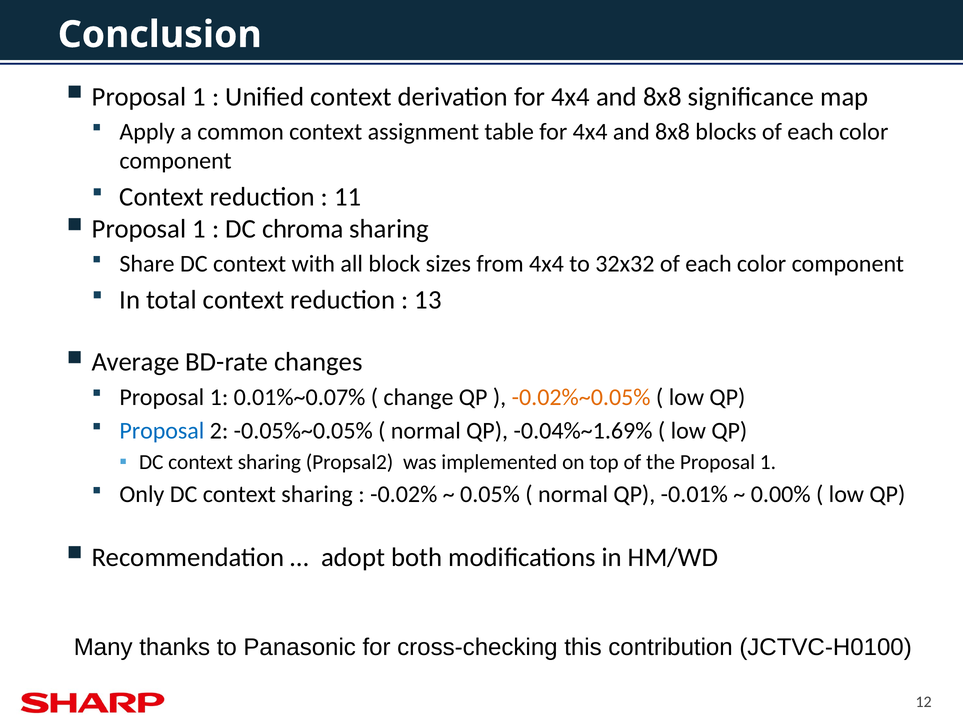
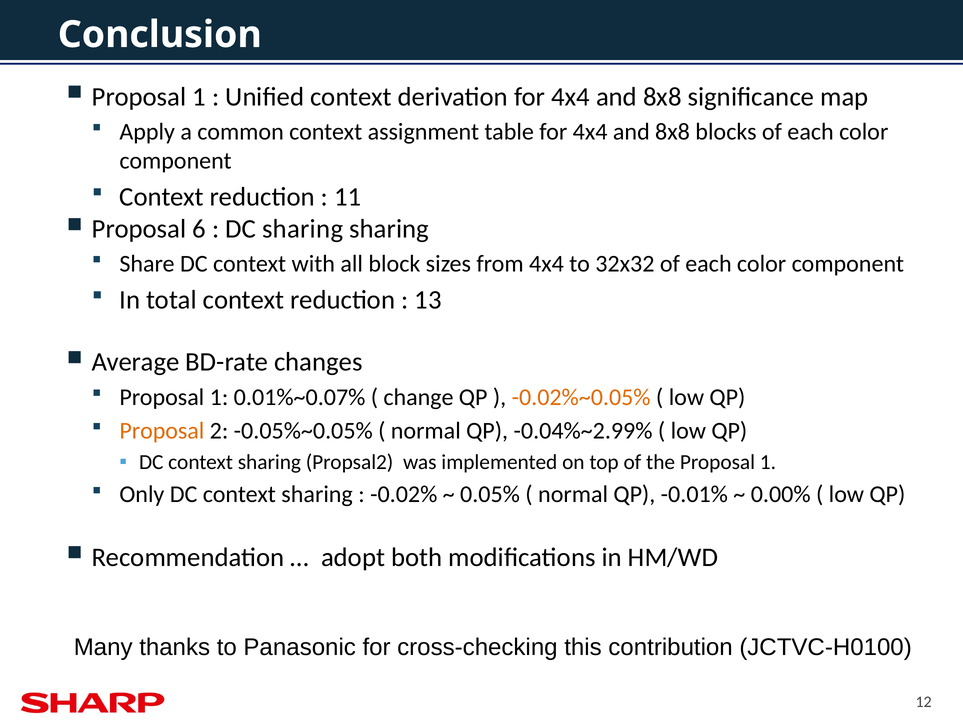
1: 1 -> 6 (199, 229)
DC chroma: chroma -> sharing (303, 229)
Proposal colour: blue -> orange (162, 431)
-0.04%~1.69%: -0.04%~1.69% -> -0.04%~2.99% (583, 431)
